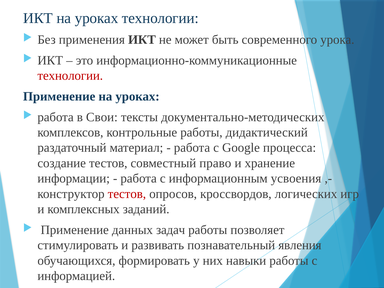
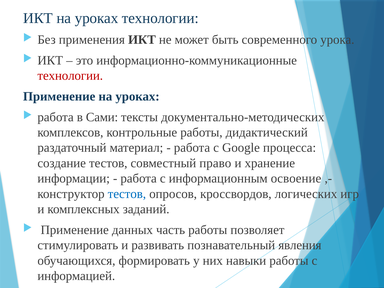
Свои: Свои -> Сами (102, 117)
усвоения: усвоения -> освоение (296, 178)
тестов colour: red -> blue (127, 194)
задач: задач -> часть (171, 230)
